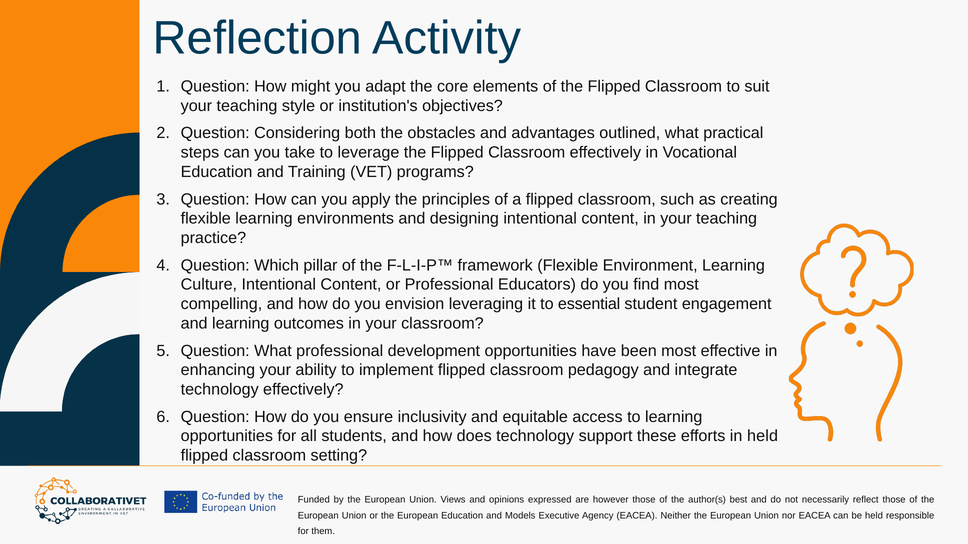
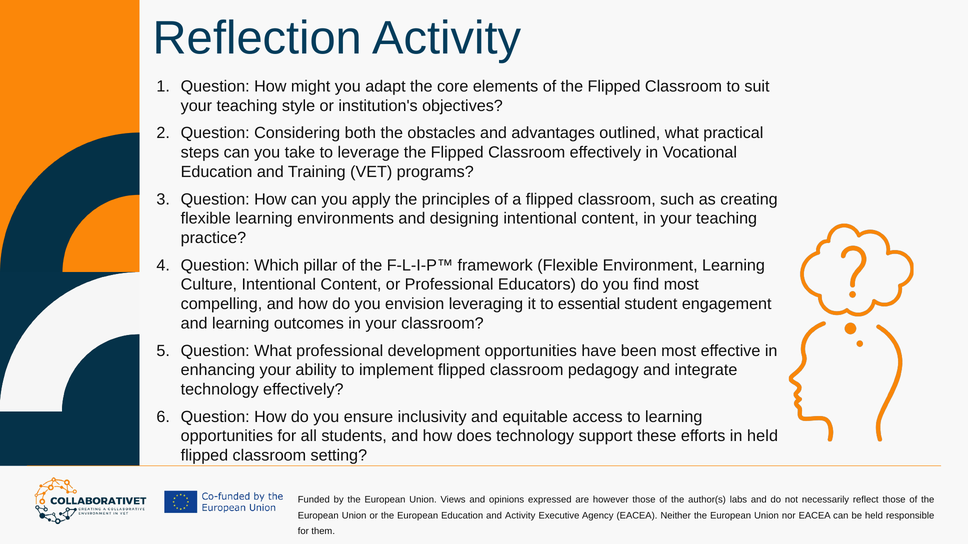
best: best -> labs (738, 500)
and Models: Models -> Activity (520, 516)
